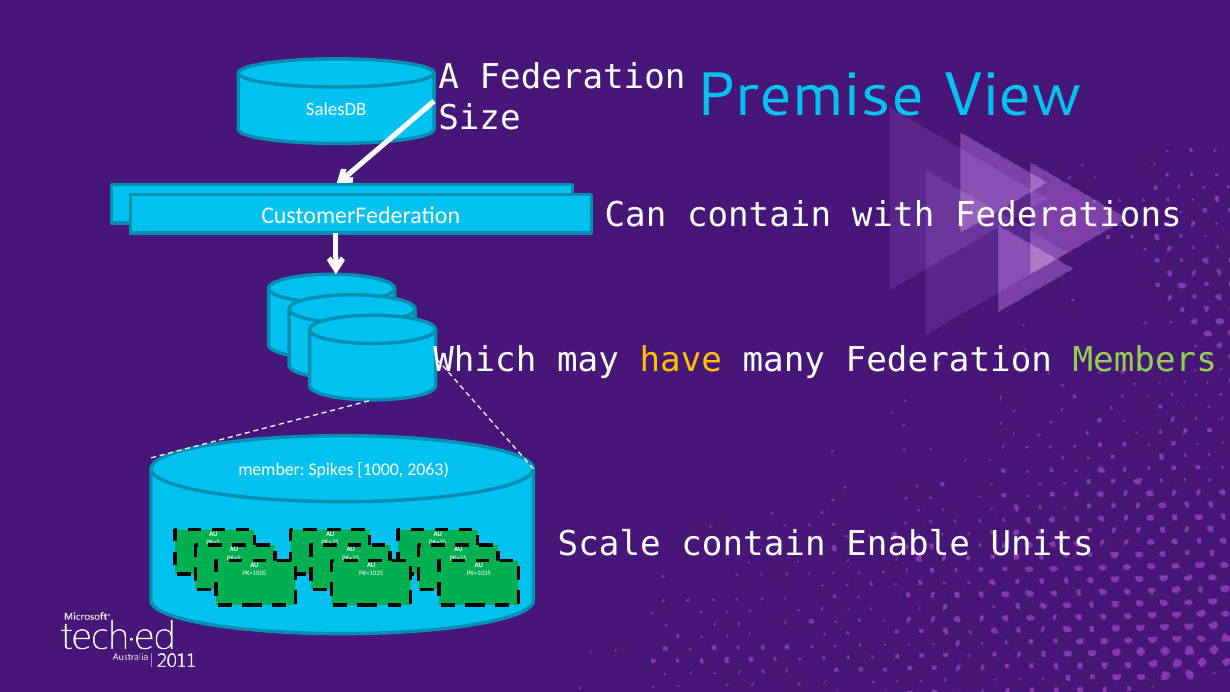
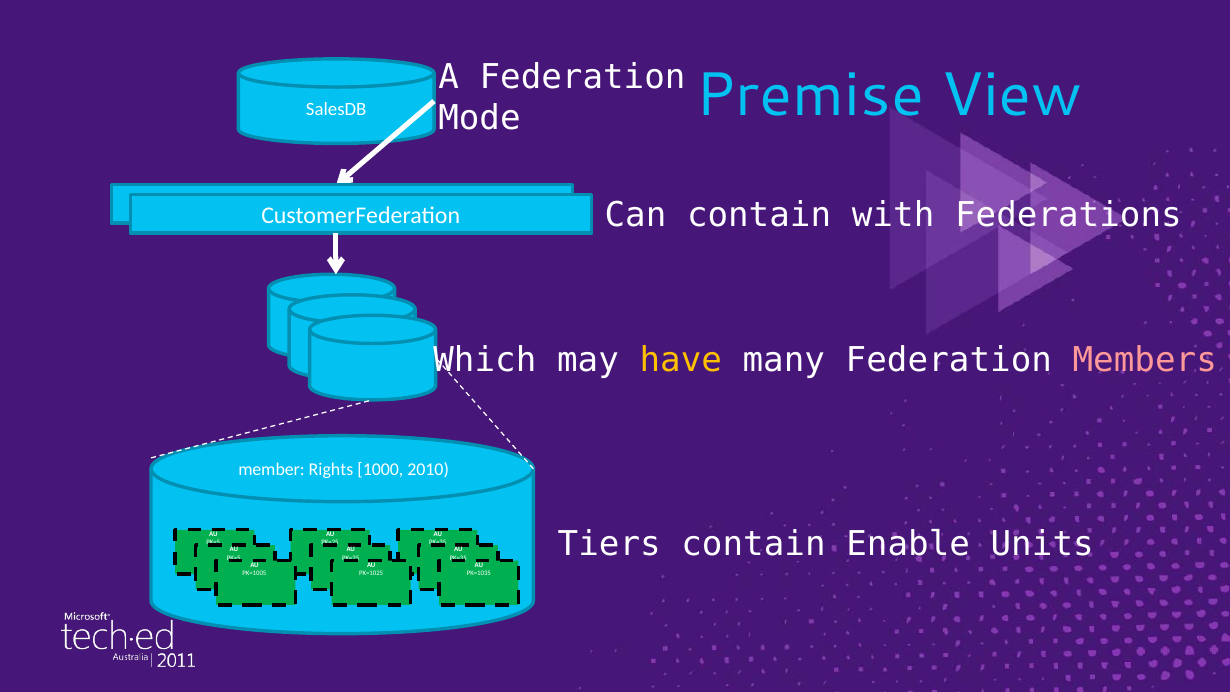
Size: Size -> Mode (479, 118)
Members colour: light green -> pink (1145, 360)
Spikes: Spikes -> Rights (331, 470)
2063: 2063 -> 2010 (428, 470)
Scale: Scale -> Tiers (609, 544)
